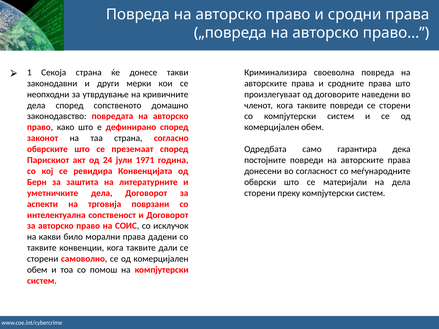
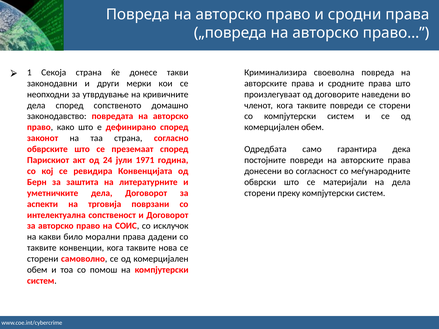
дали: дали -> нова (168, 248)
